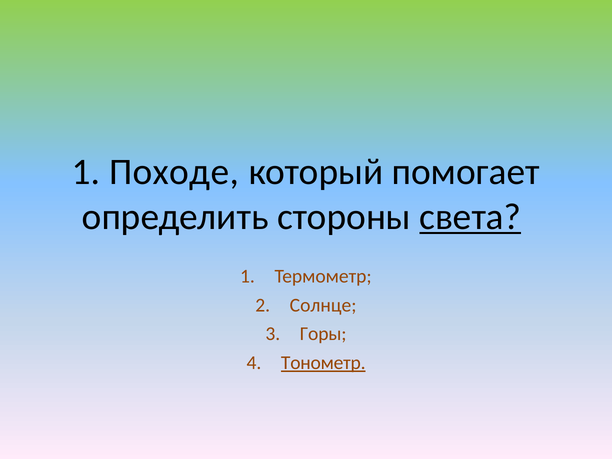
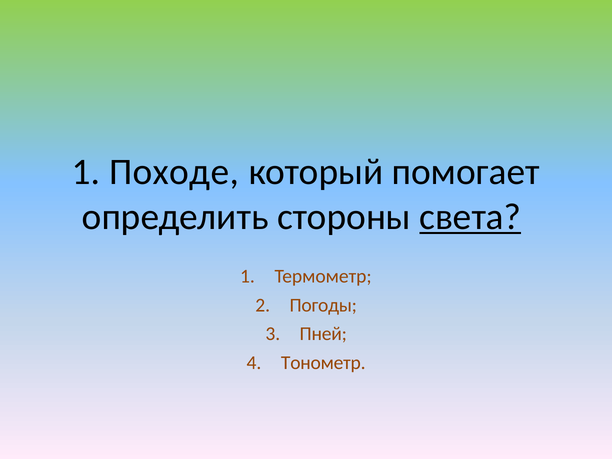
Солнце: Солнце -> Погоды (323, 305)
Горы: Горы -> Пней (323, 334)
Тонометр underline: present -> none (323, 363)
